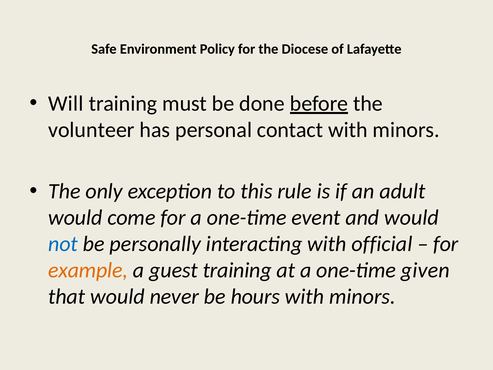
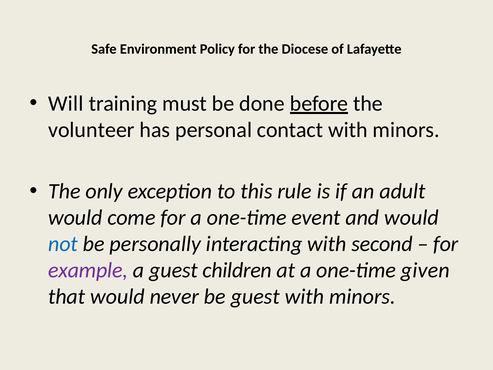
official: official -> second (382, 244)
example colour: orange -> purple (88, 270)
guest training: training -> children (237, 270)
be hours: hours -> guest (255, 296)
